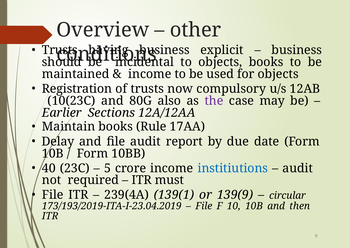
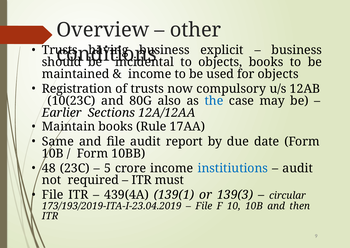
the colour: purple -> blue (214, 101)
Delay: Delay -> Same (58, 141)
40: 40 -> 48 (49, 168)
239(4A: 239(4A -> 439(4A (127, 195)
139(9: 139(9 -> 139(3 (235, 195)
